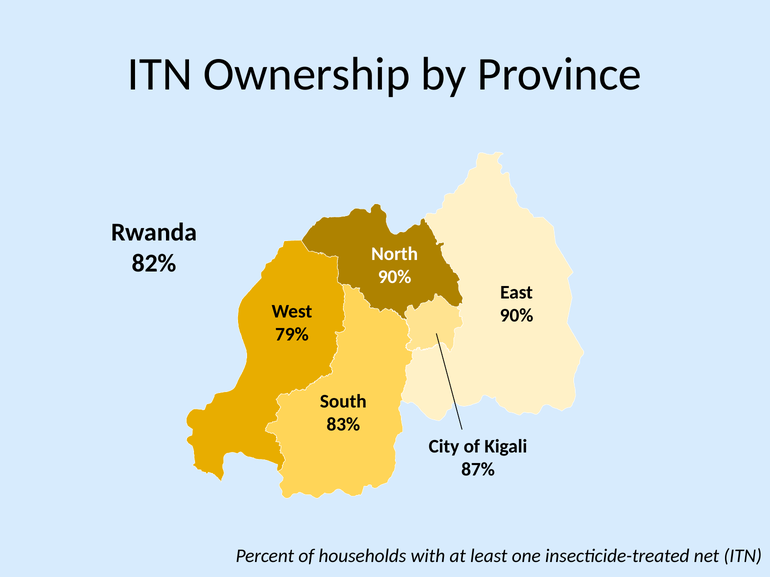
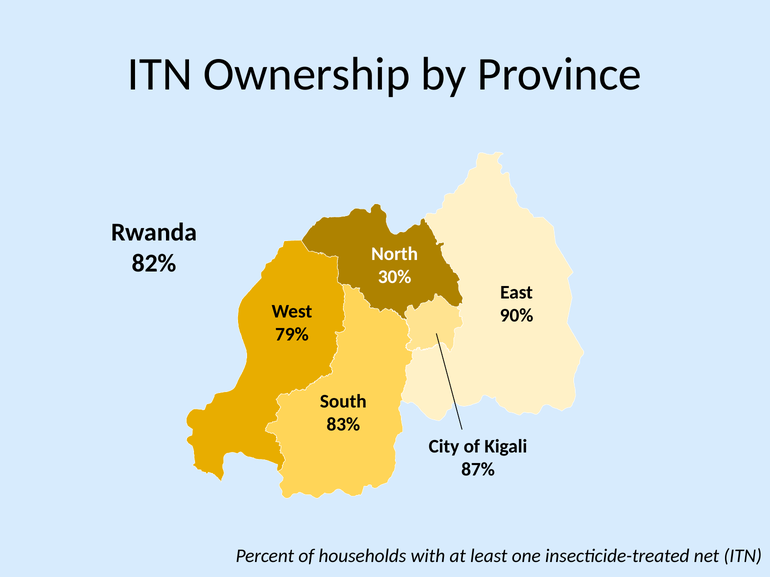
90%: 90% -> 30% (395, 277)
